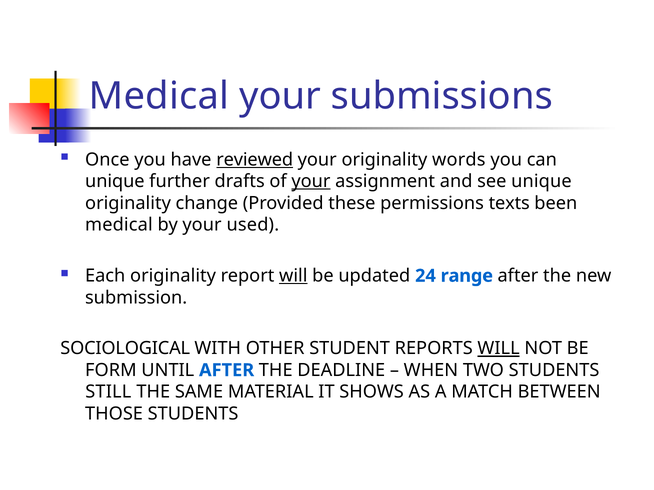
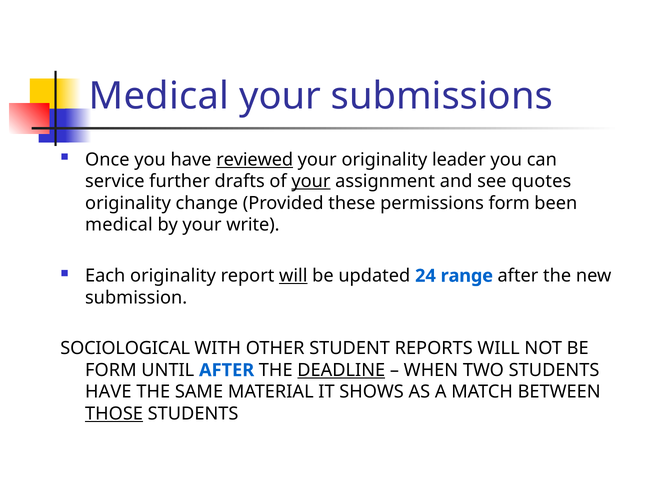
words: words -> leader (459, 160)
unique: unique -> service (115, 182)
see unique: unique -> quotes (541, 182)
permissions texts: texts -> form (509, 203)
used: used -> write (253, 225)
WILL underline: present -> none (499, 349)
DEADLINE underline: none -> present (341, 371)
STILL: STILL -> HAVE (108, 392)
THOSE underline: none -> present (114, 414)
